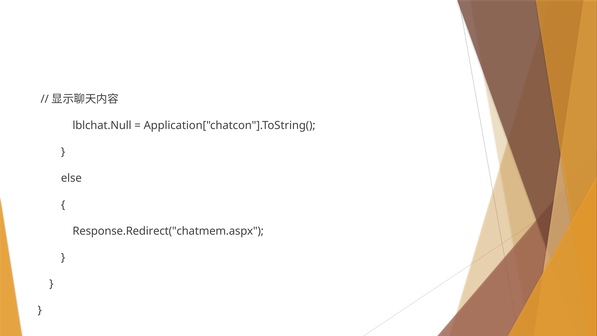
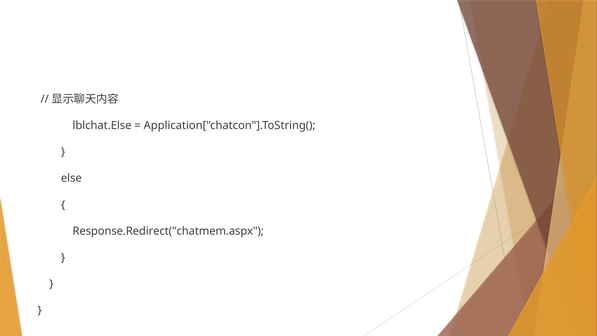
lblchat.Null: lblchat.Null -> lblchat.Else (102, 125)
